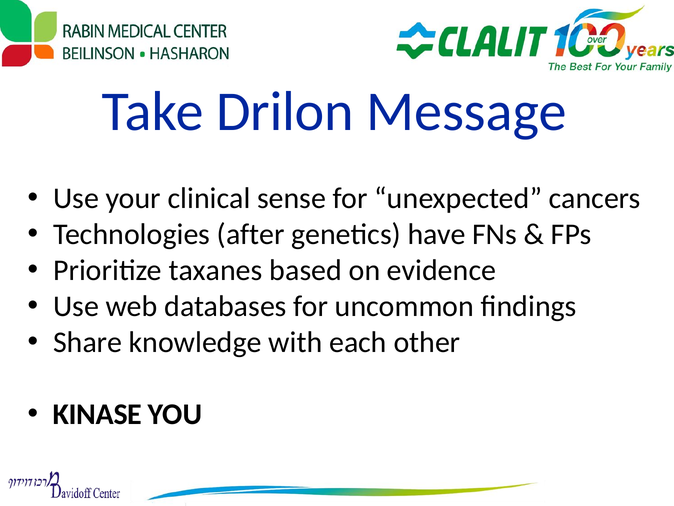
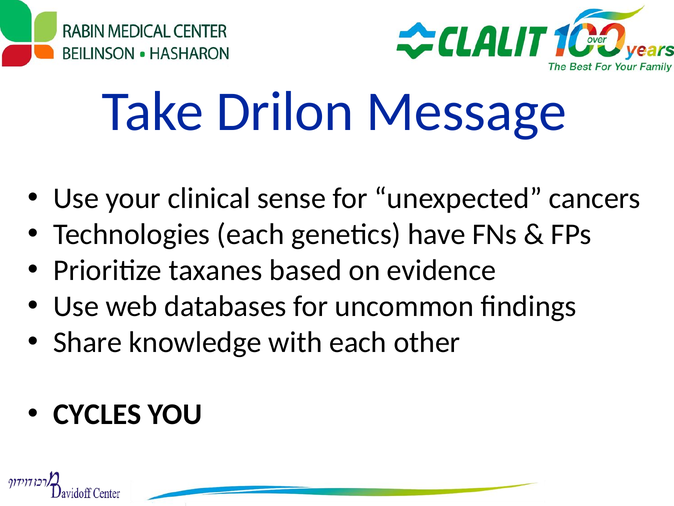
Technologies after: after -> each (251, 234)
KINASE: KINASE -> CYCLES (97, 414)
